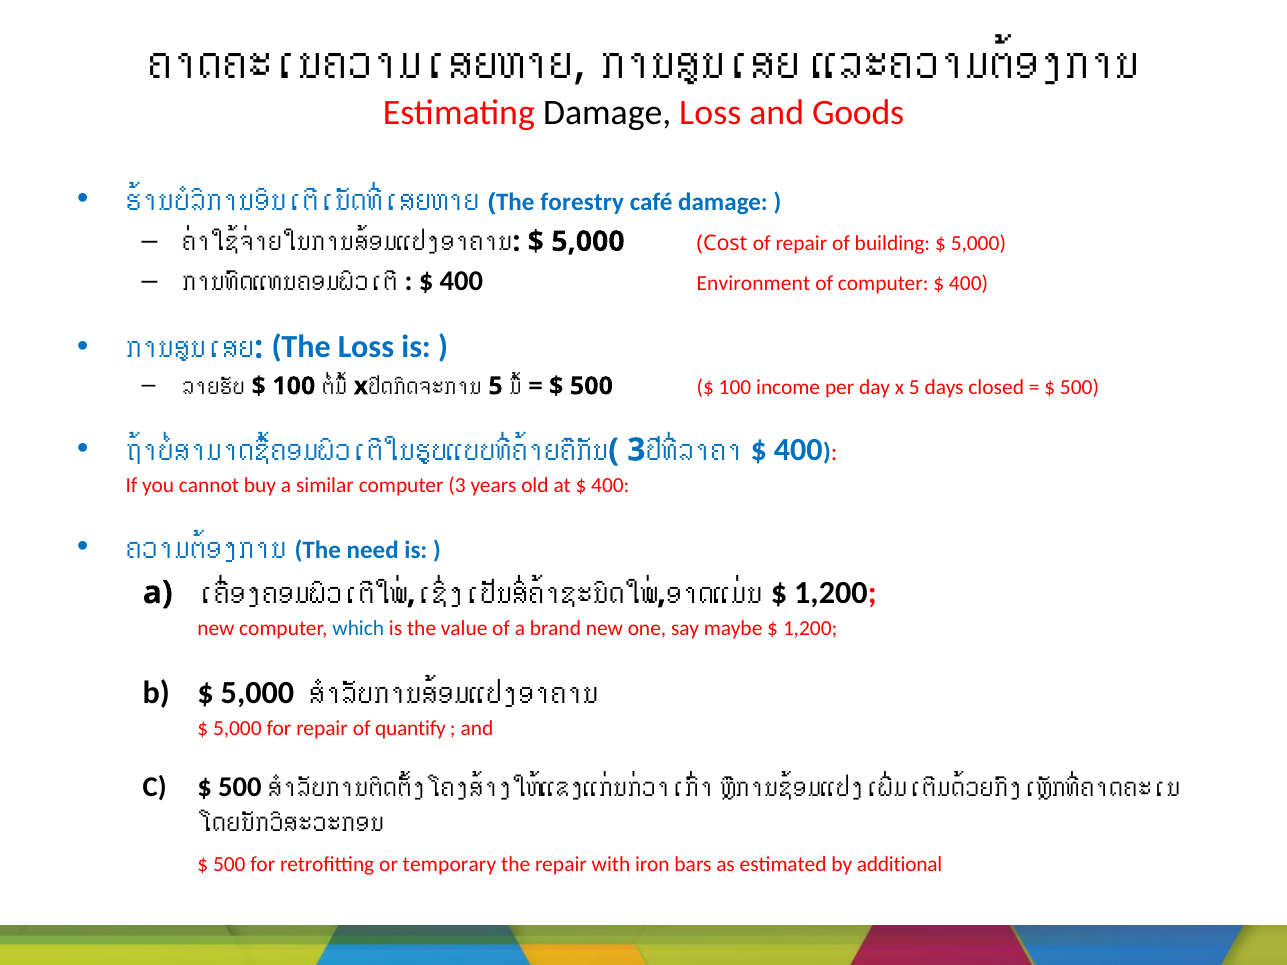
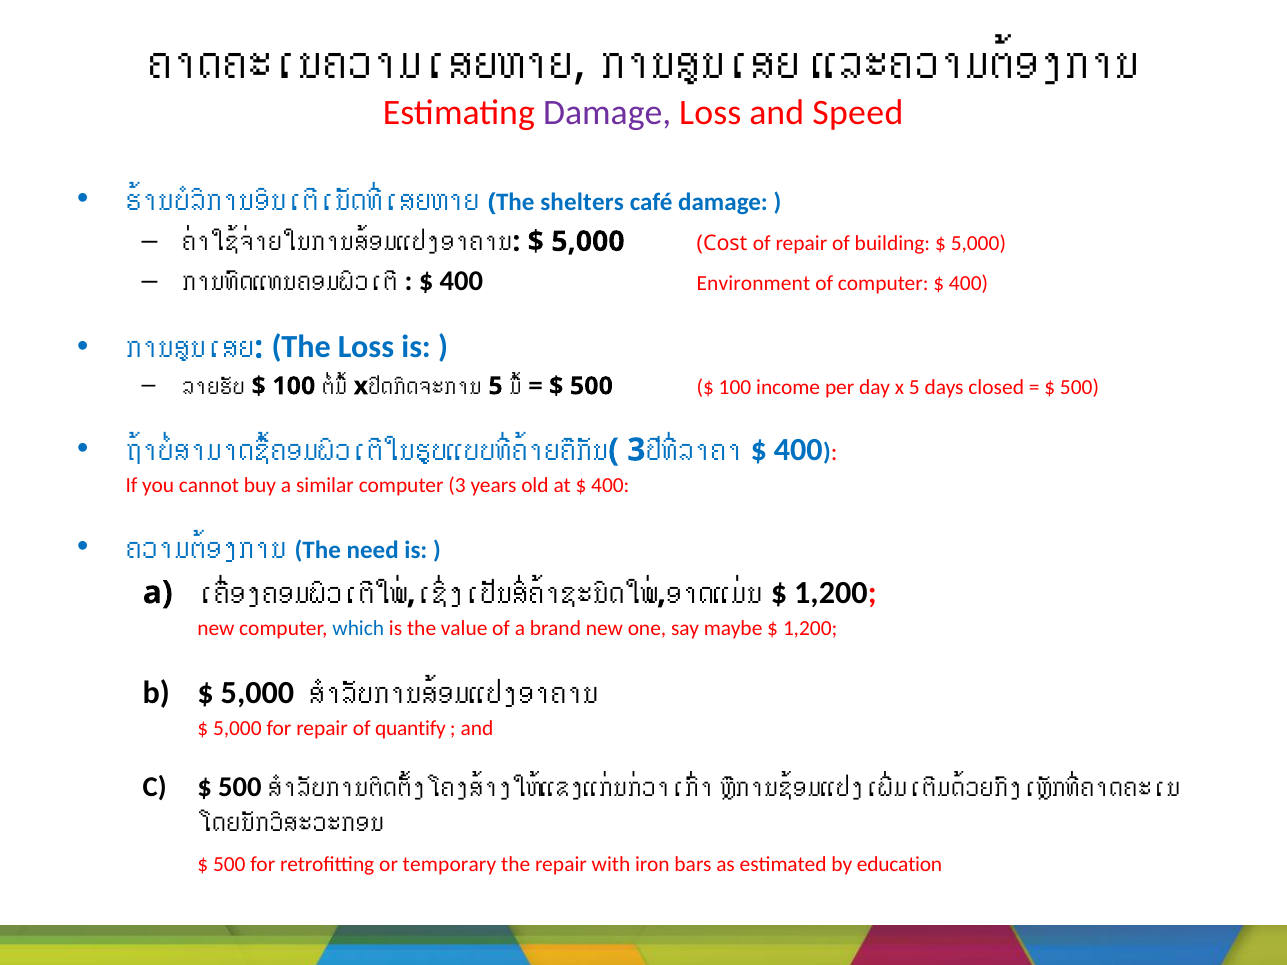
Damage colour: black -> purple (607, 113)
Goods: Goods -> Speed (858, 113)
forestry: forestry -> shelters (582, 202)
additional: additional -> education (900, 864)
